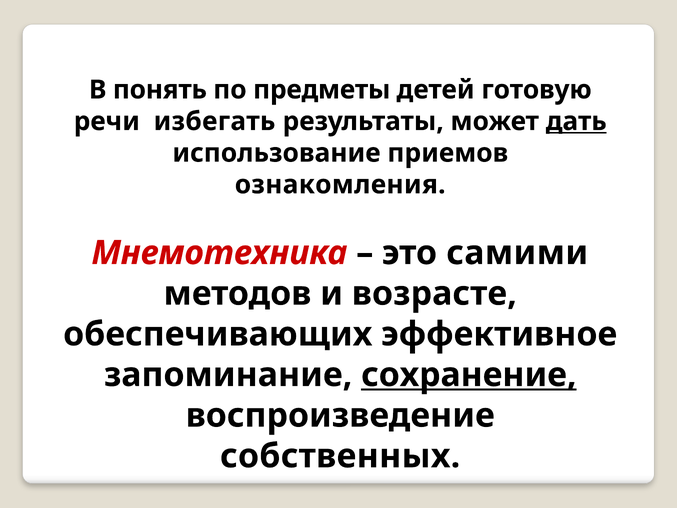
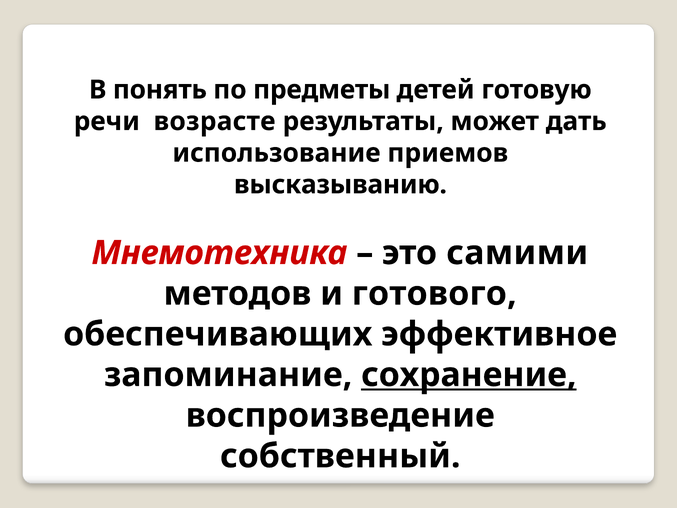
избегать: избегать -> возрасте (215, 121)
дать underline: present -> none (576, 121)
ознакомления: ознакомления -> высказыванию (340, 185)
возрасте: возрасте -> готового (434, 293)
собственных: собственных -> собственный (340, 456)
